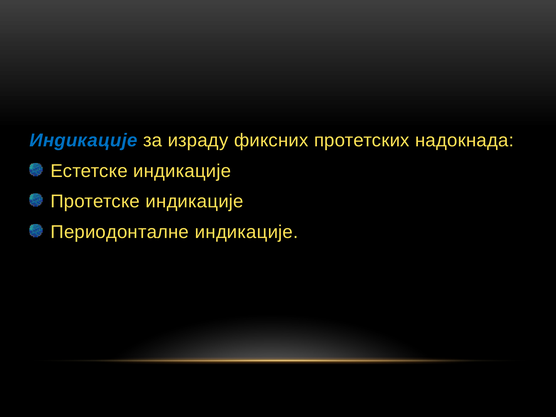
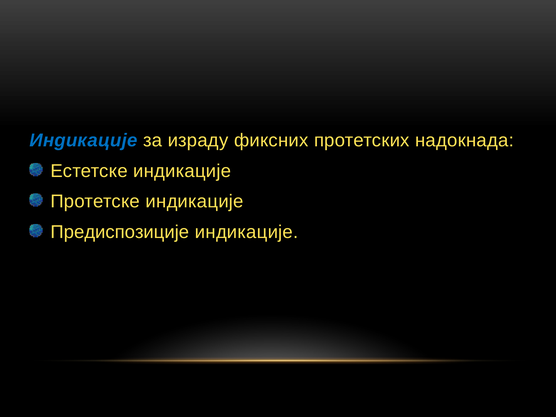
Периодонталне: Периодонталне -> Предиспозиције (120, 232)
